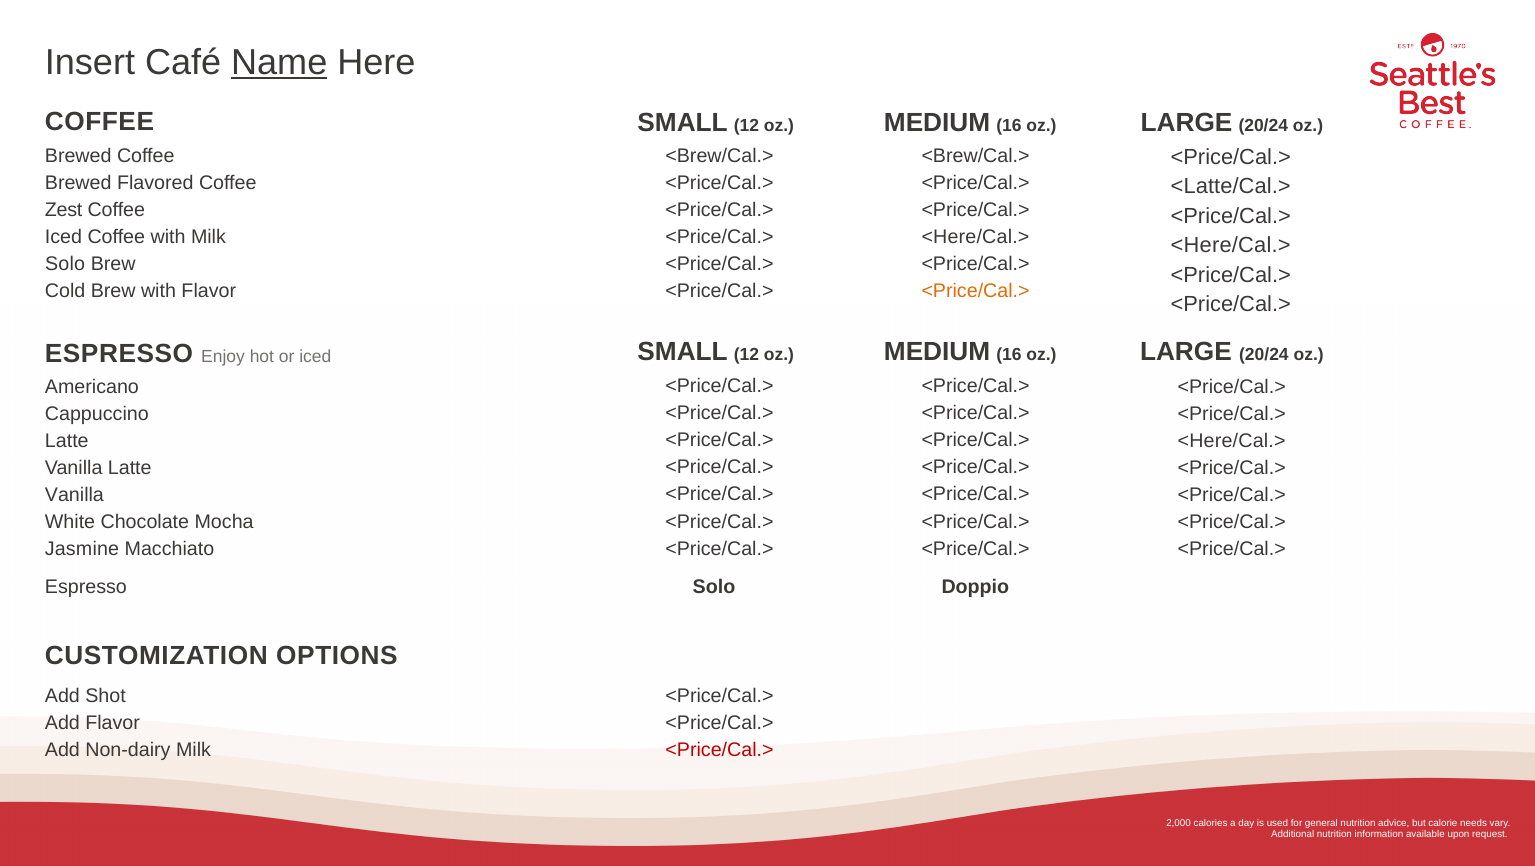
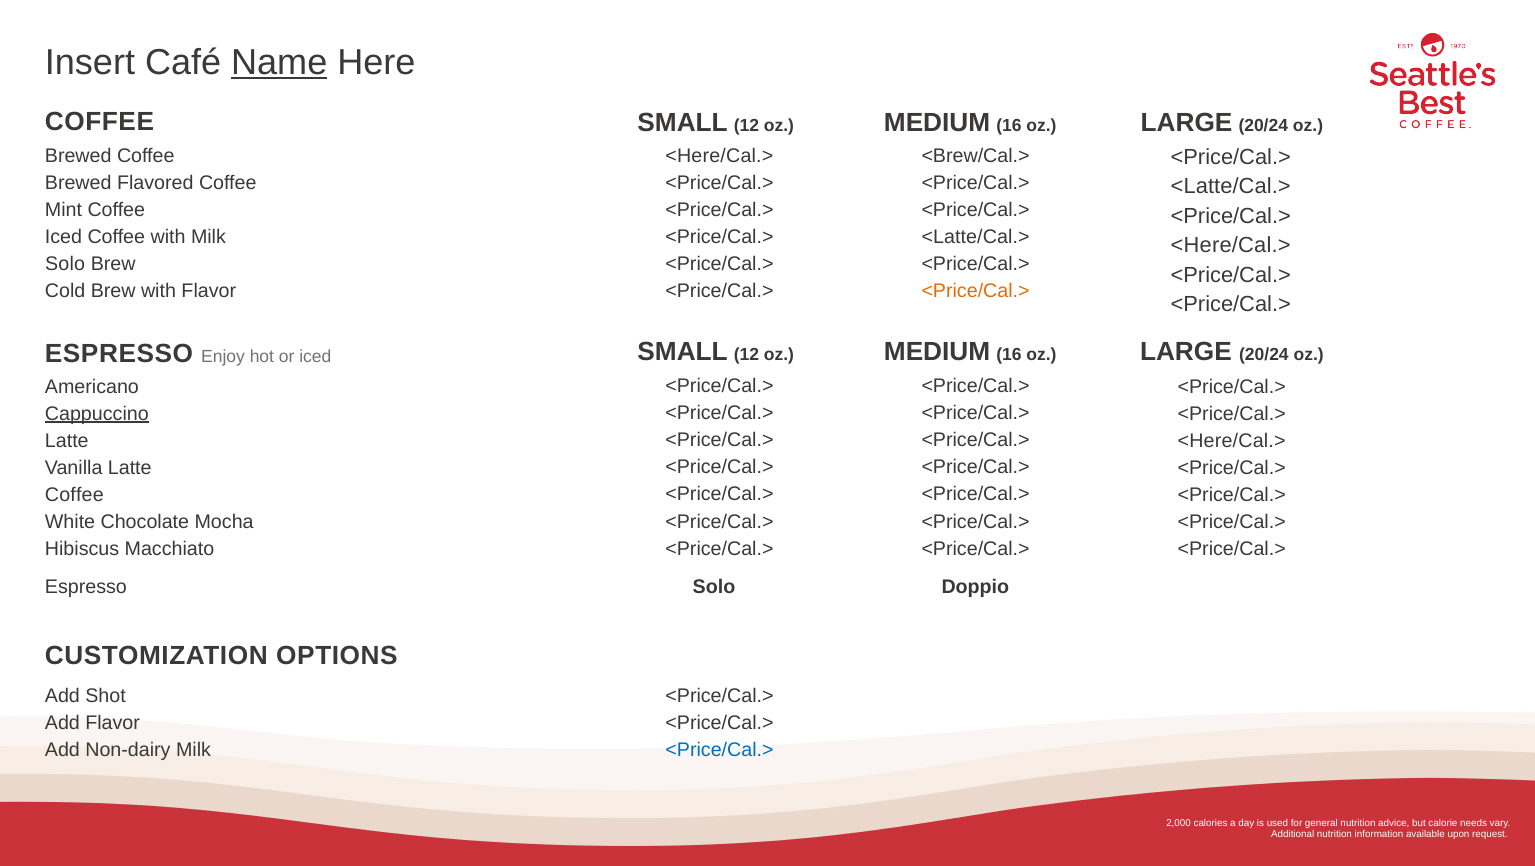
<Brew/Cal.>: <Brew/Cal.> -> <Here/Cal.> (719, 156)
Zest: Zest -> Mint (63, 210)
<Here/Cal.>: <Here/Cal.> -> <Latte/Cal.> (976, 237)
Cappuccino underline: none -> present (97, 414)
Vanilla: Vanilla -> Coffee (74, 495)
Jasmine: Jasmine -> Hibiscus (82, 549)
<Price/Cal.> colour: red -> blue (720, 750)
